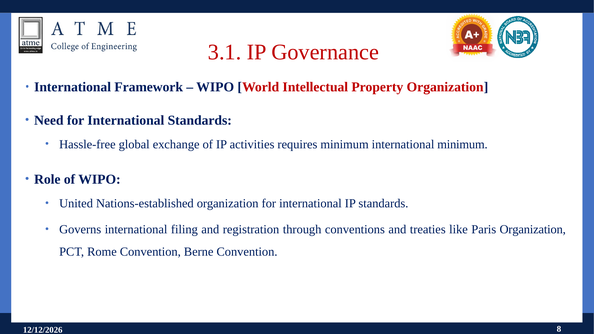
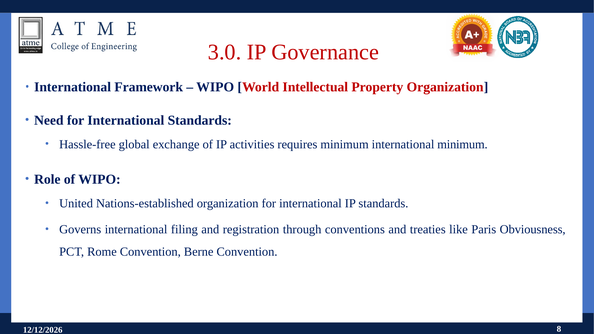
3.1: 3.1 -> 3.0 (225, 52)
Paris Organization: Organization -> Obviousness (533, 230)
